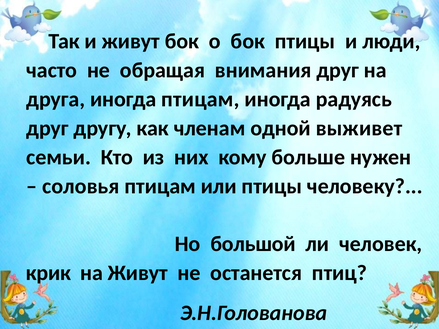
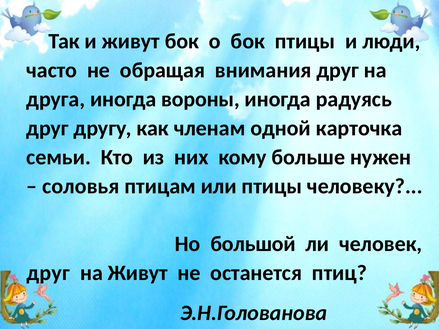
иногда птицам: птицам -> вороны (201, 99)
выживет: выживет -> карточка (359, 128)
крик: крик -> друг (48, 273)
